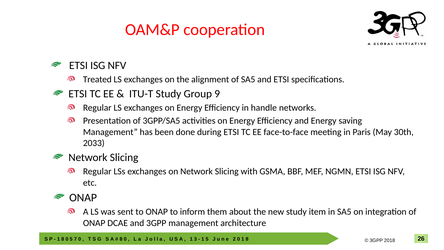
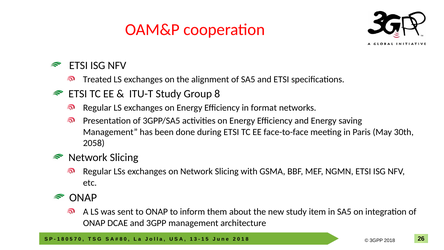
Group 9: 9 -> 8 (217, 94)
handle: handle -> format (264, 108)
2033: 2033 -> 2058 (94, 143)
